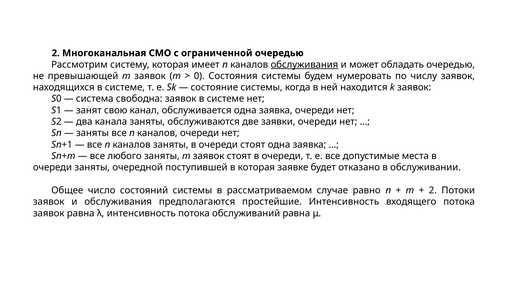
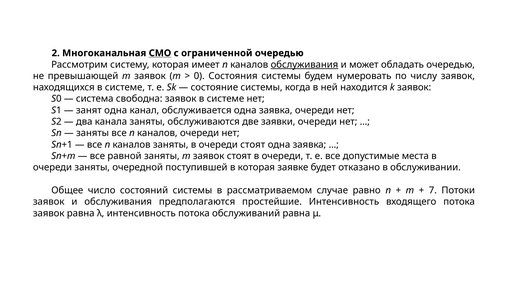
СМО underline: none -> present (160, 53)
занят свою: свою -> одна (116, 110)
любого: любого -> равной (125, 156)
2: 2 -> 7 (433, 190)
